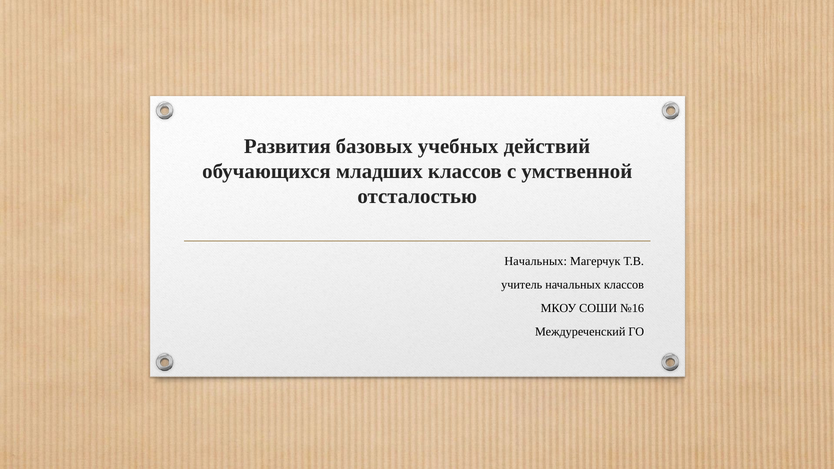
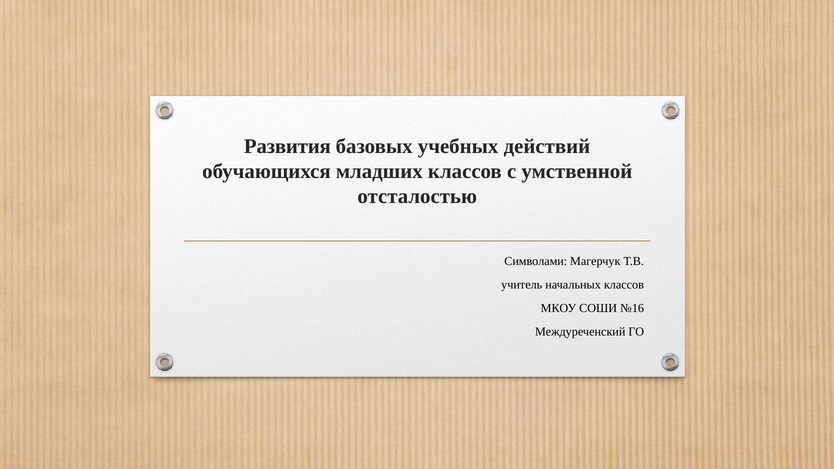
Начальных: Начальных -> Символами (536, 261)
